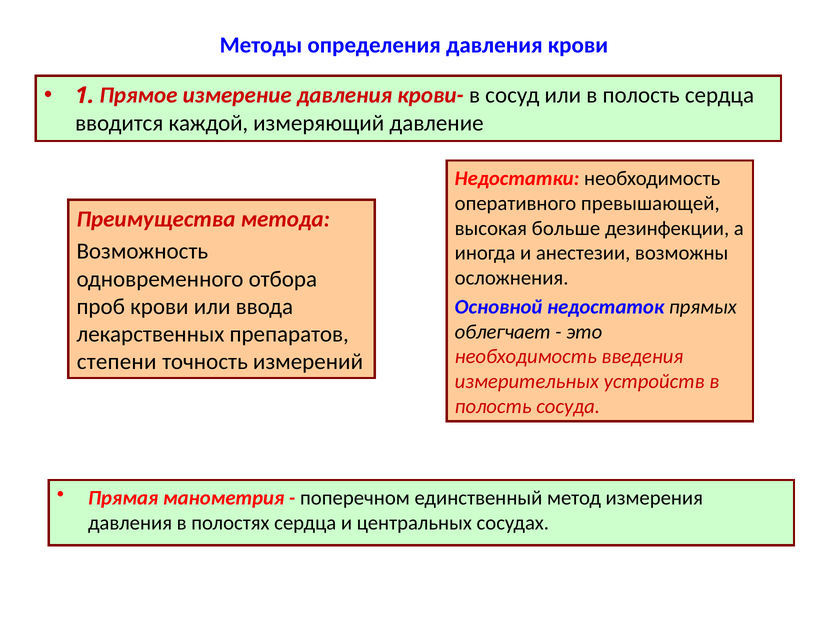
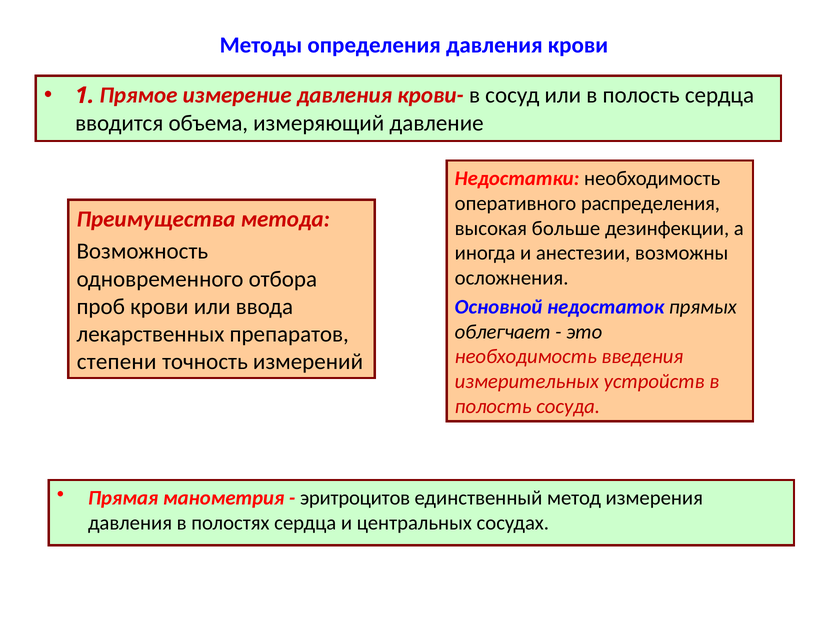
каждой: каждой -> объема (208, 123)
превышающей: превышающей -> распределения (650, 203)
поперечном: поперечном -> эритроцитов (355, 498)
